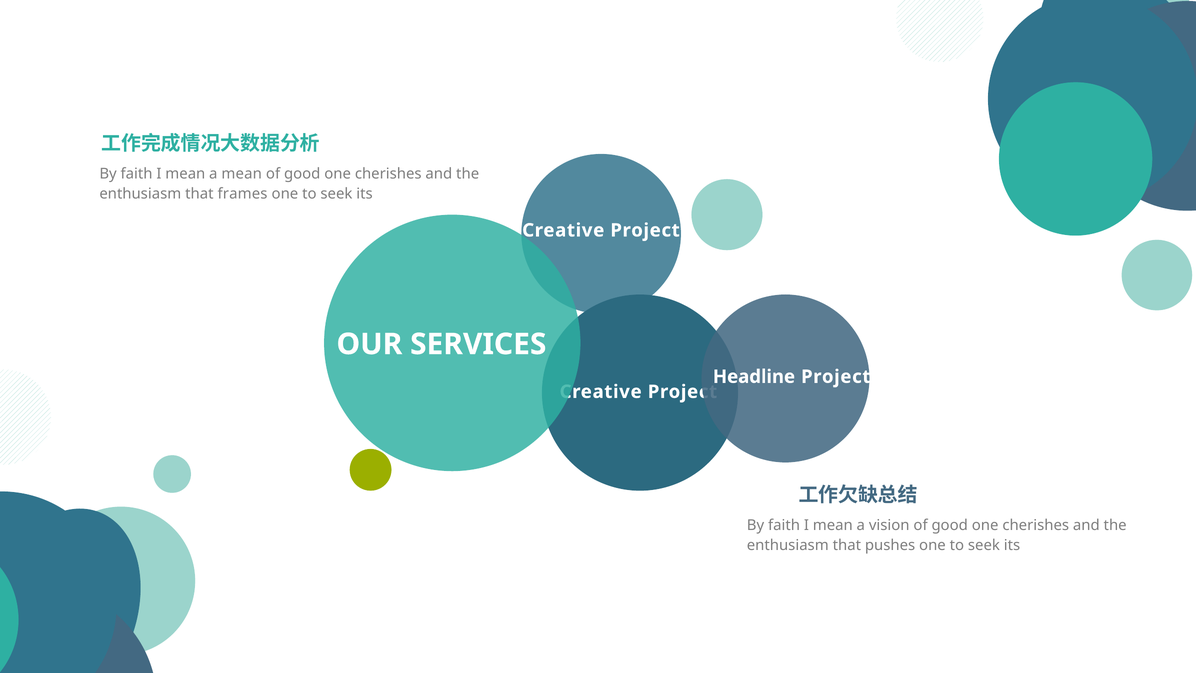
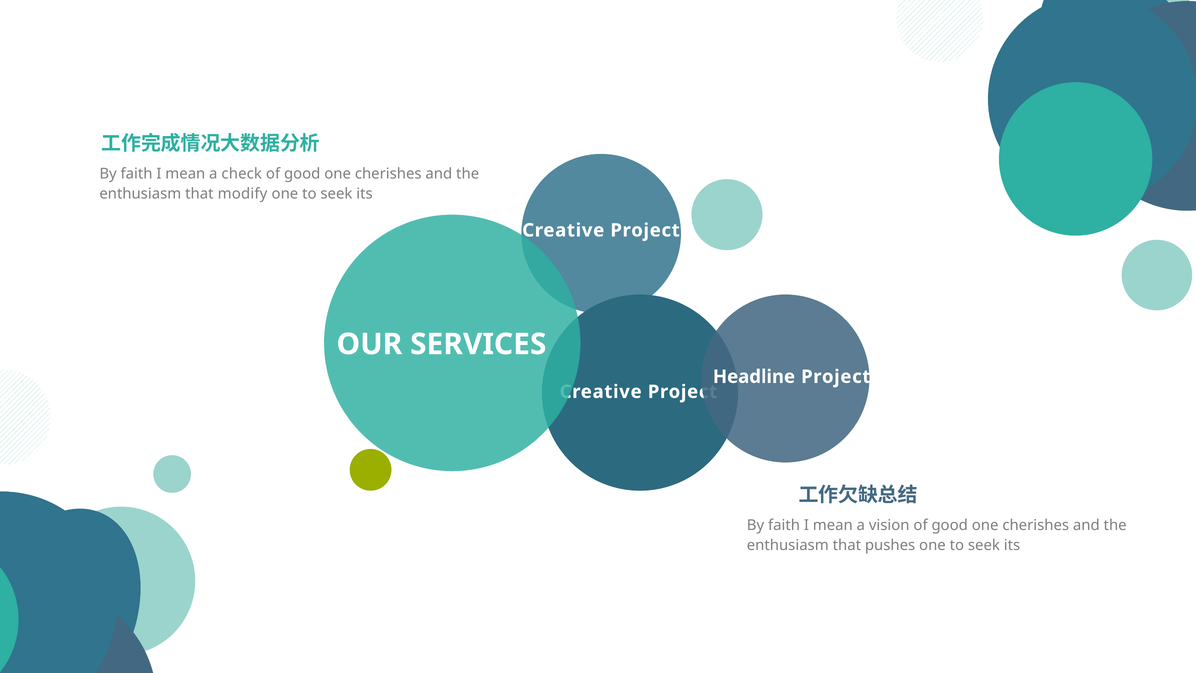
a mean: mean -> check (242, 174)
frames: frames -> modify (243, 194)
